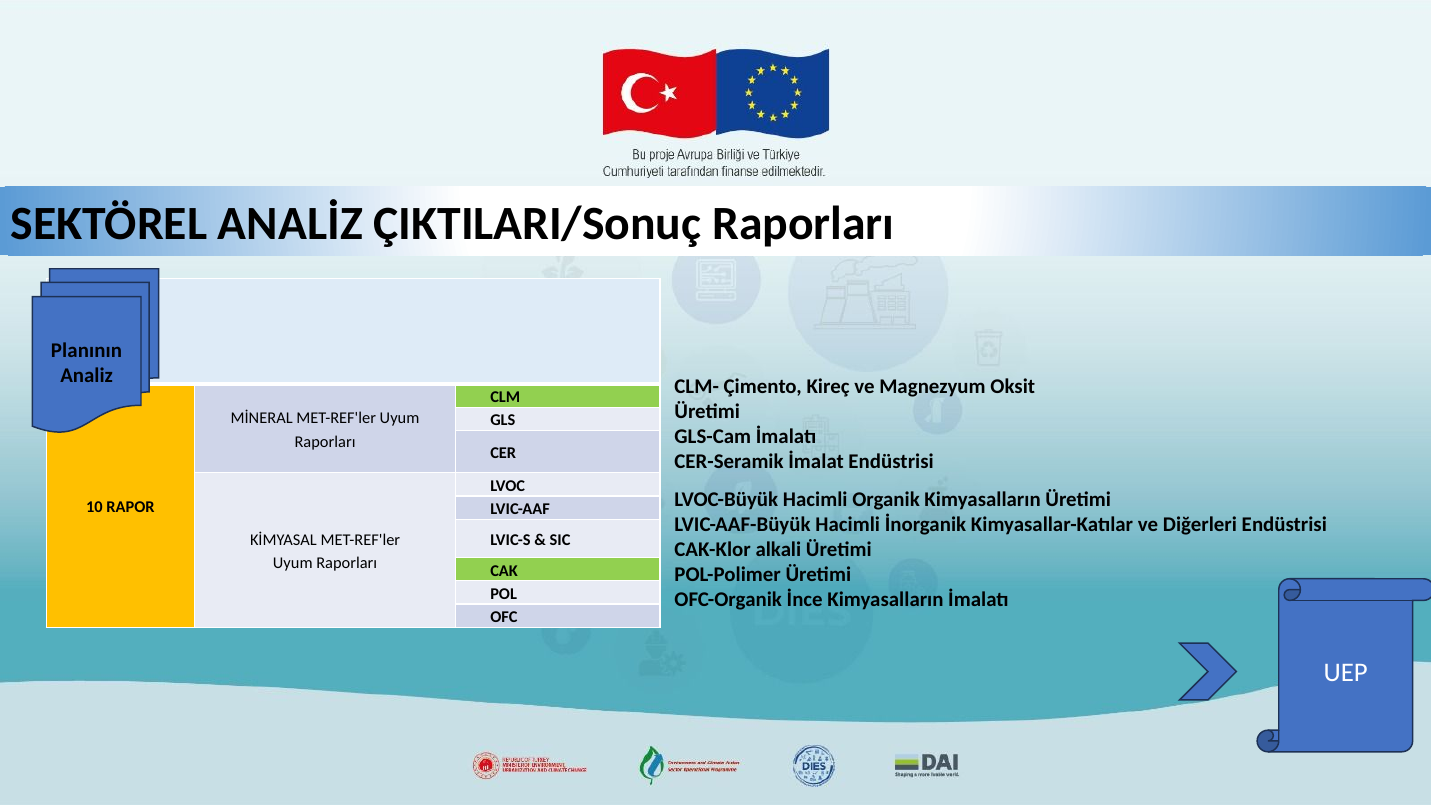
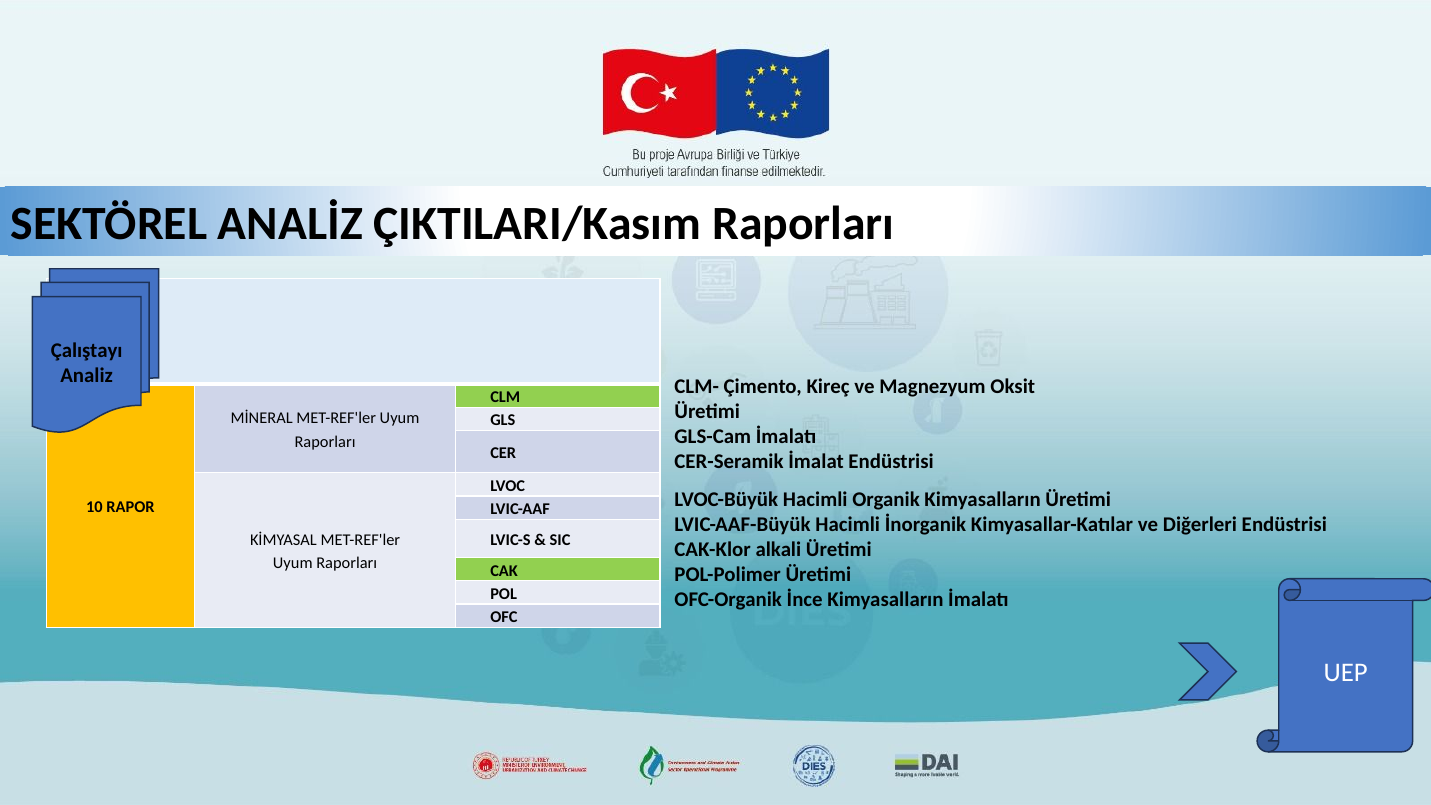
ÇIKTILARI/Sonuç: ÇIKTILARI/Sonuç -> ÇIKTILARI/Kasım (538, 224)
Planının: Planının -> Çalıştayı (87, 350)
